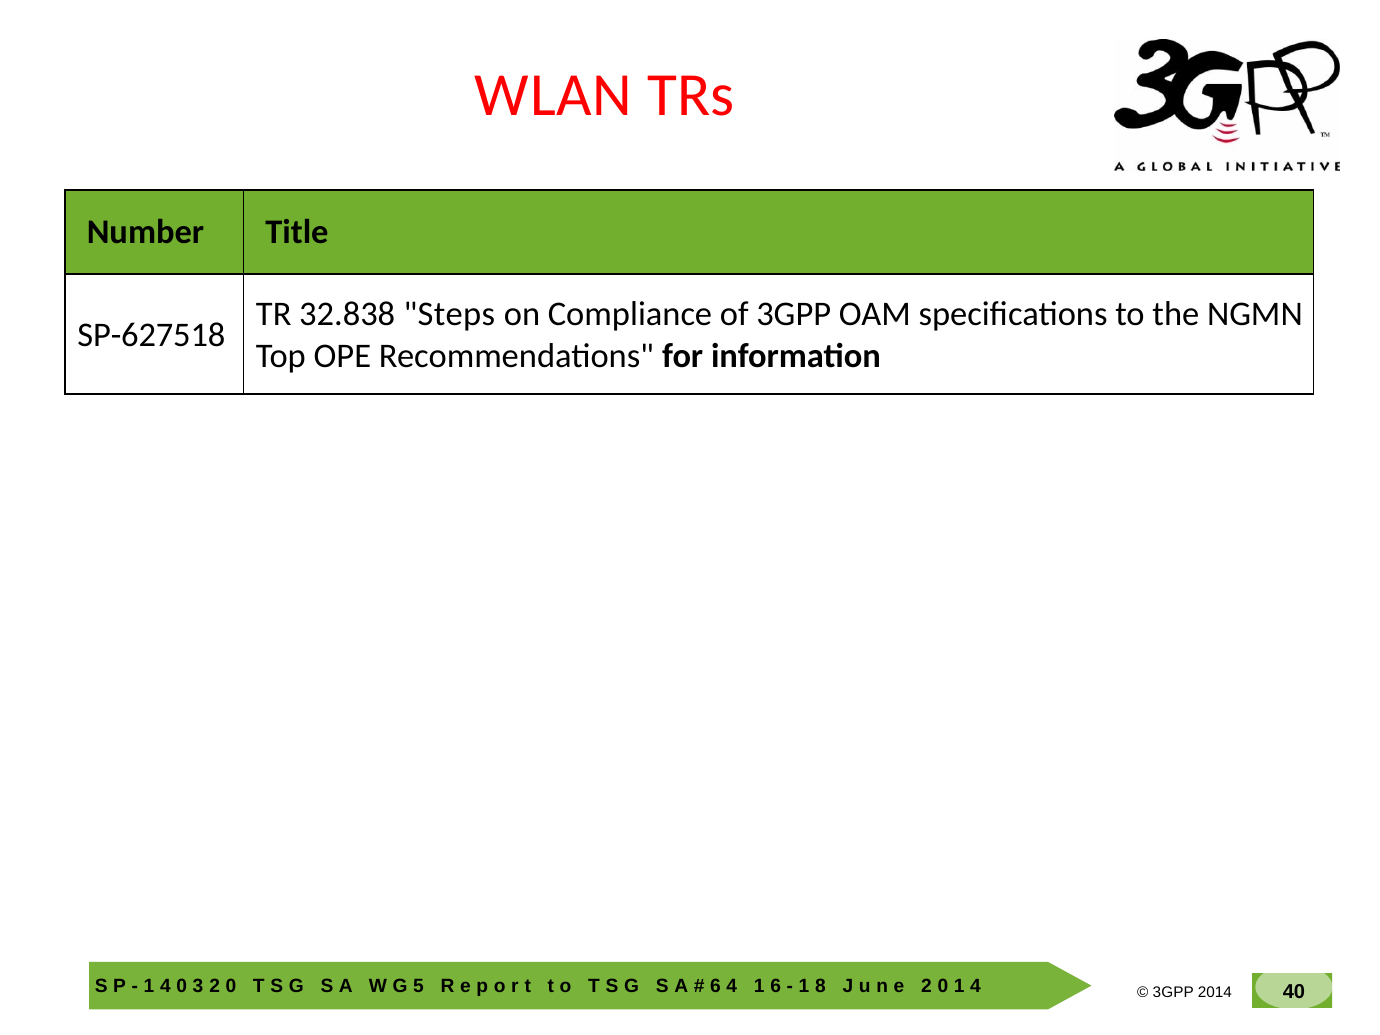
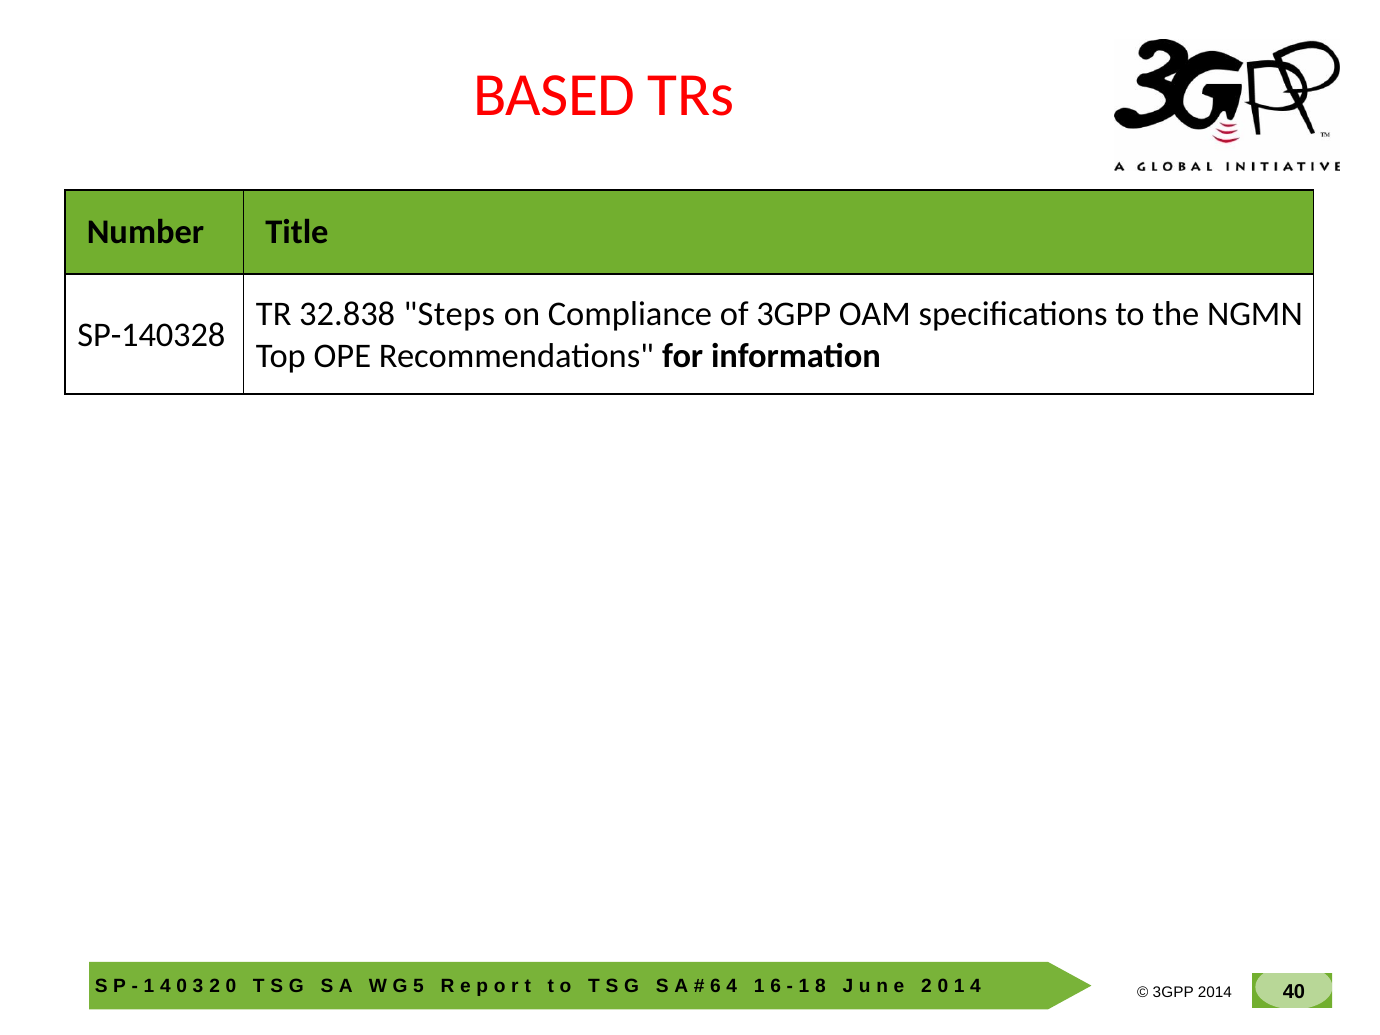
WLAN: WLAN -> BASED (554, 95)
SP-627518: SP-627518 -> SP-140328 (151, 335)
